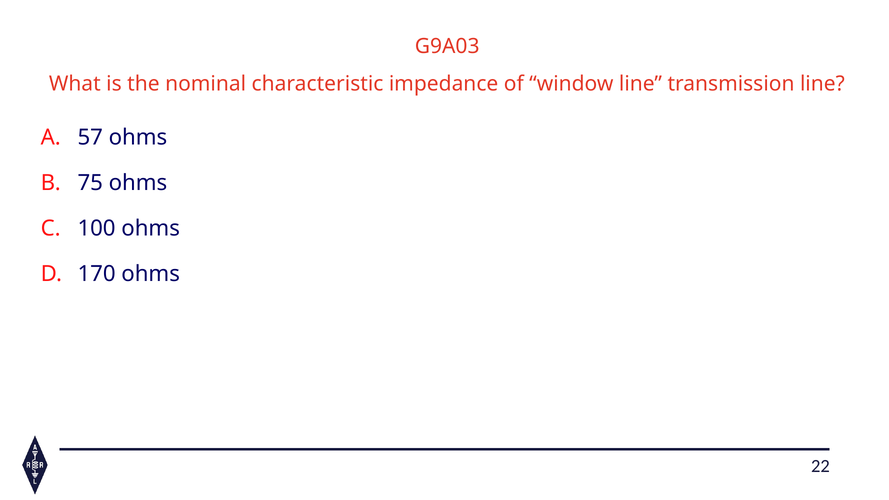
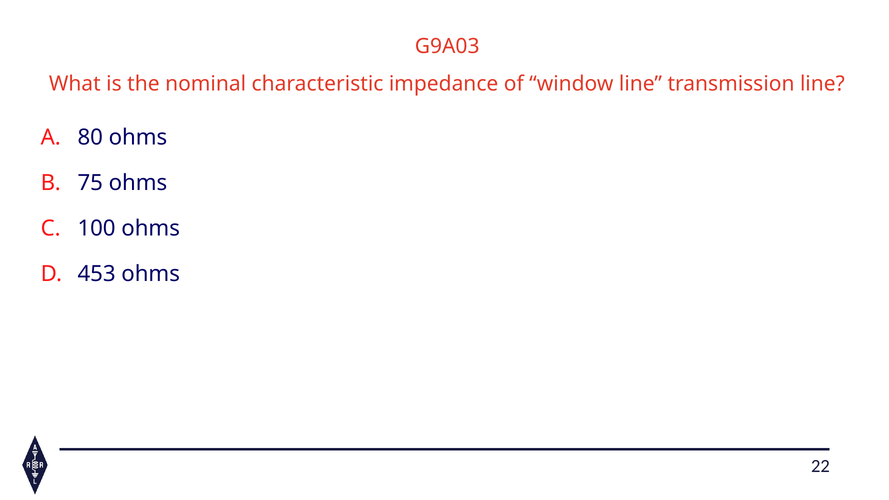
57: 57 -> 80 (90, 137)
170: 170 -> 453 (97, 274)
